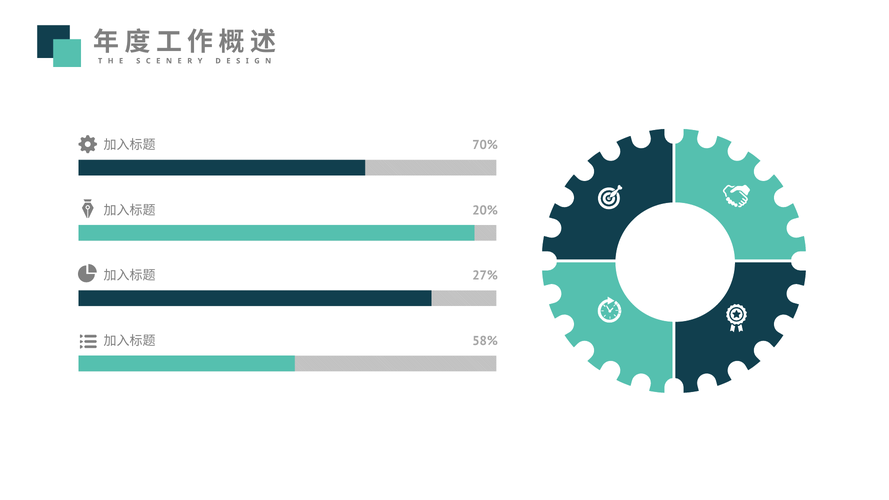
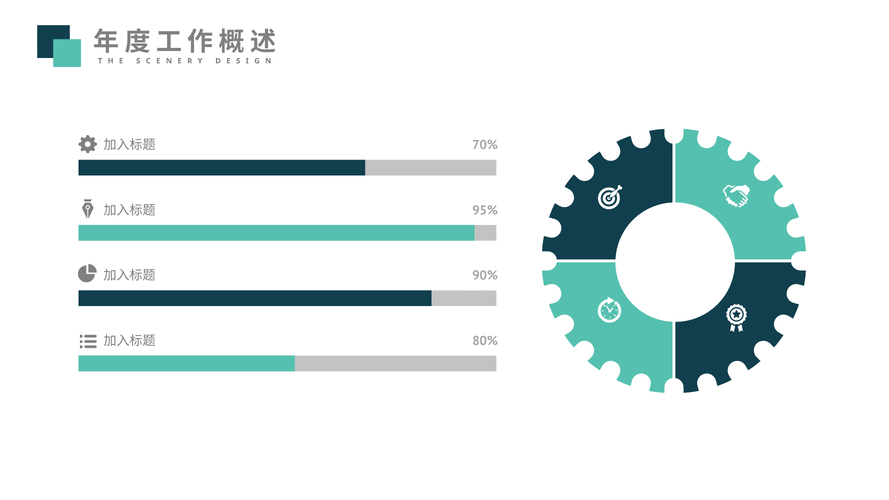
20%: 20% -> 95% (485, 210)
27%: 27% -> 90% (485, 276)
58%: 58% -> 80% (485, 341)
